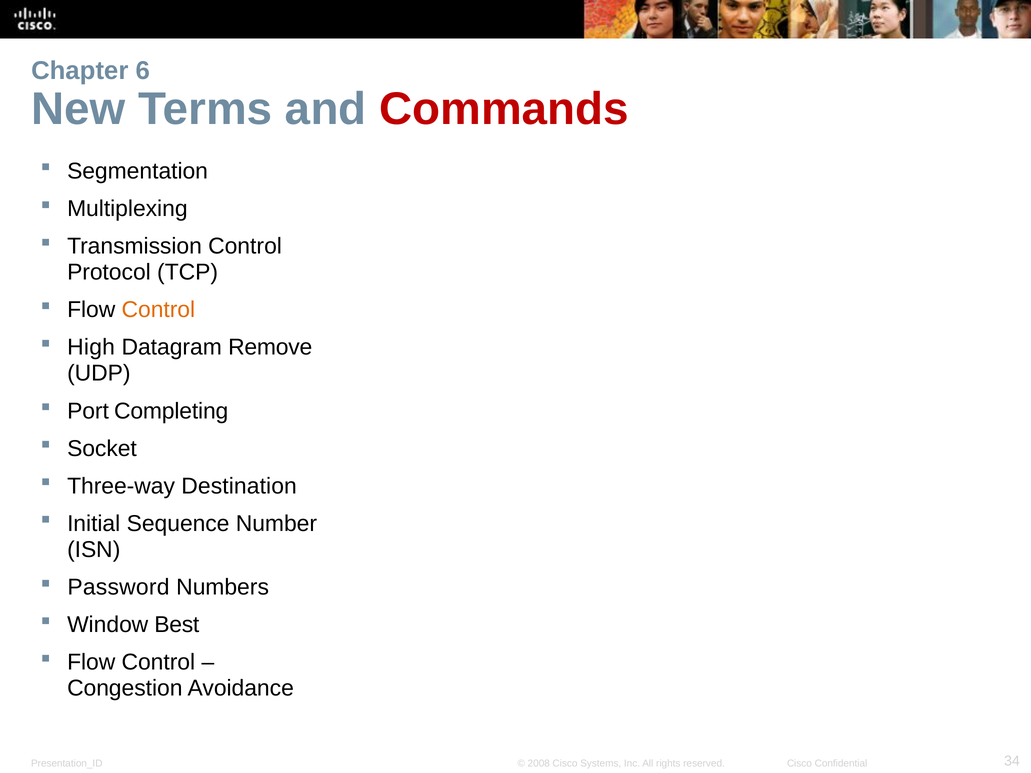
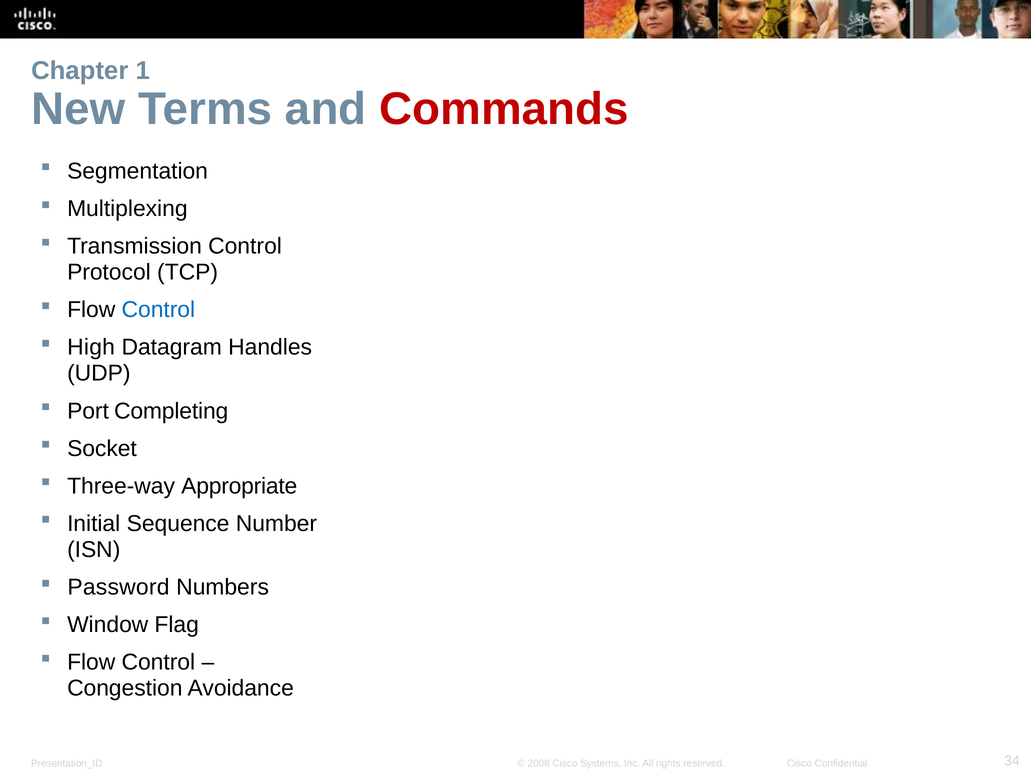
6: 6 -> 1 (143, 71)
Control colour: orange -> blue (158, 310)
Remove: Remove -> Handles (270, 347)
Destination: Destination -> Appropriate (239, 486)
Best: Best -> Flag (177, 625)
